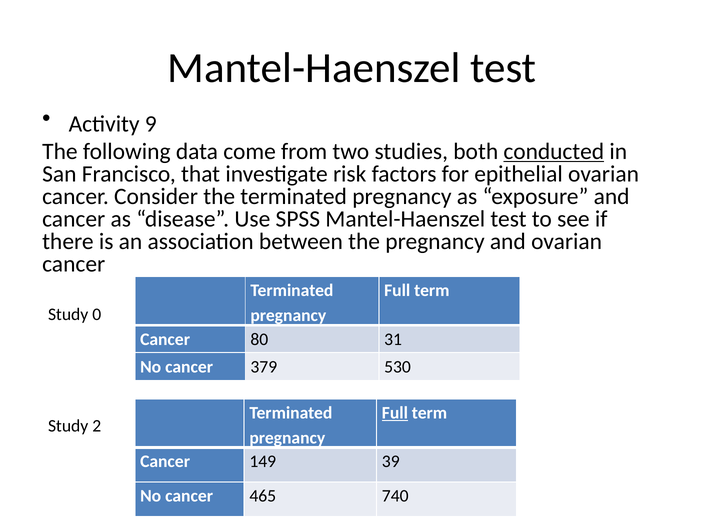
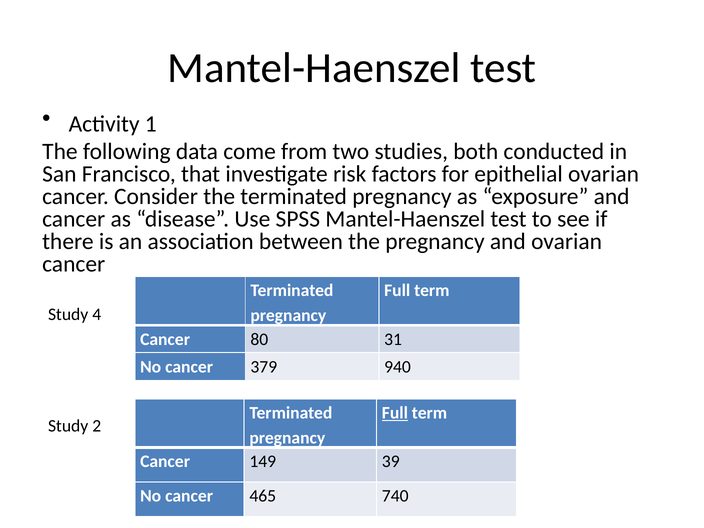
9: 9 -> 1 (151, 124)
conducted underline: present -> none (554, 151)
0: 0 -> 4 (97, 314)
530: 530 -> 940 (398, 367)
